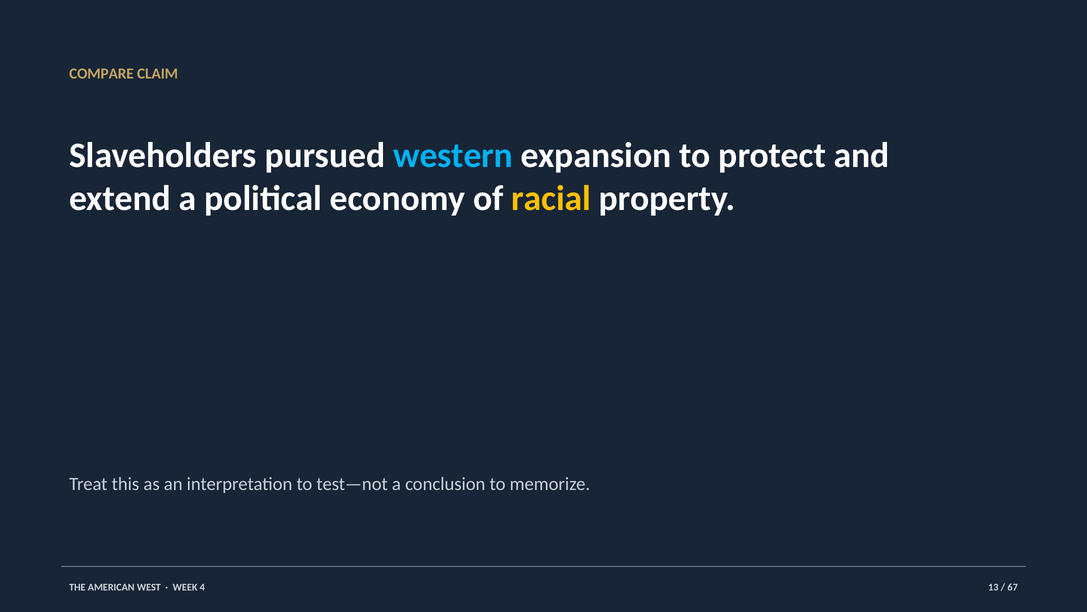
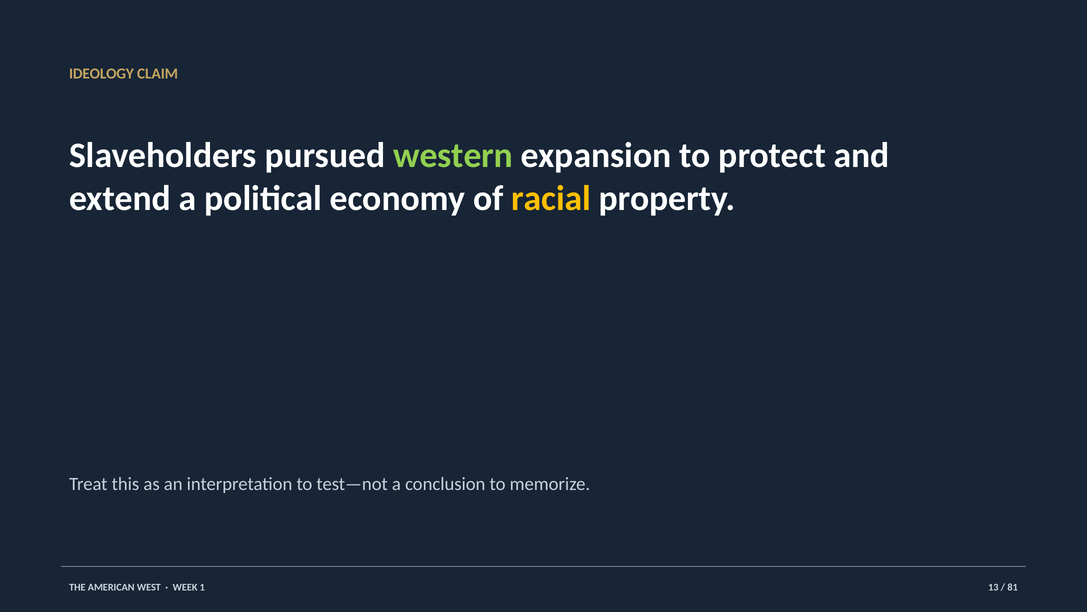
COMPARE: COMPARE -> IDEOLOGY (101, 74)
western colour: light blue -> light green (453, 155)
4: 4 -> 1 (202, 587)
67: 67 -> 81 (1013, 587)
